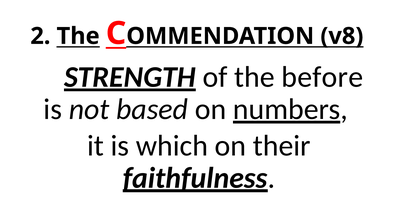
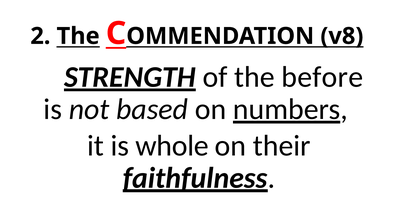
which: which -> whole (172, 146)
